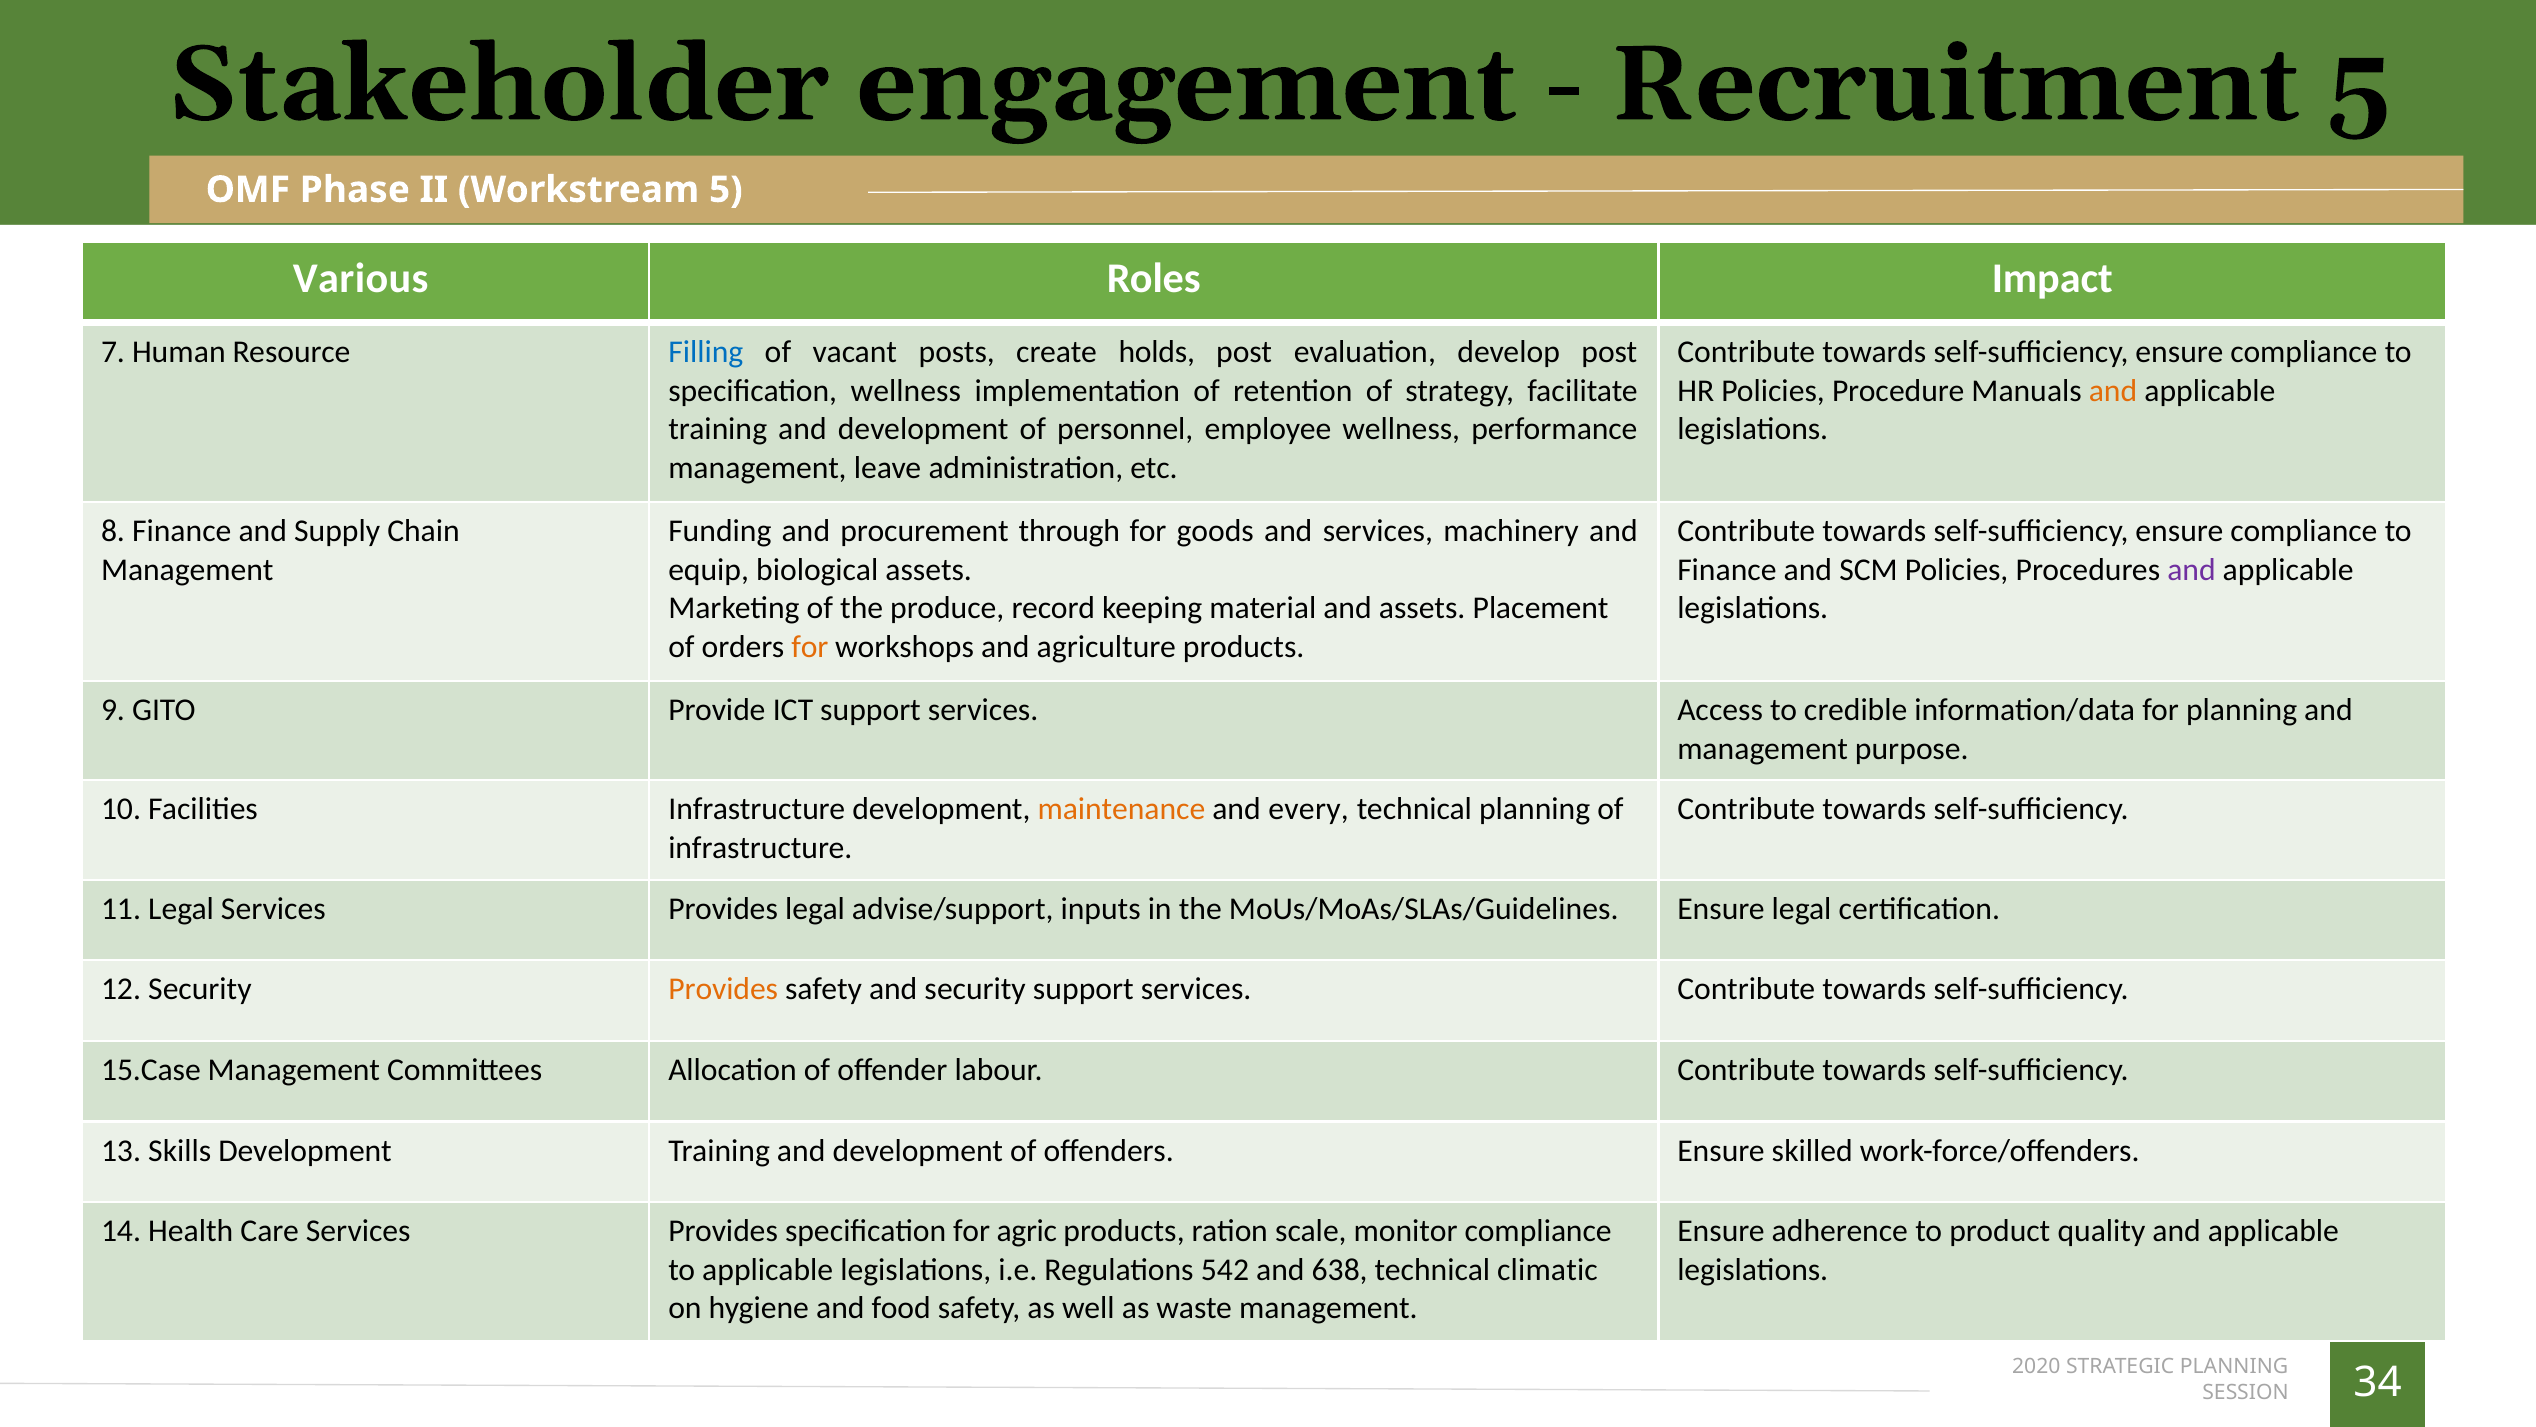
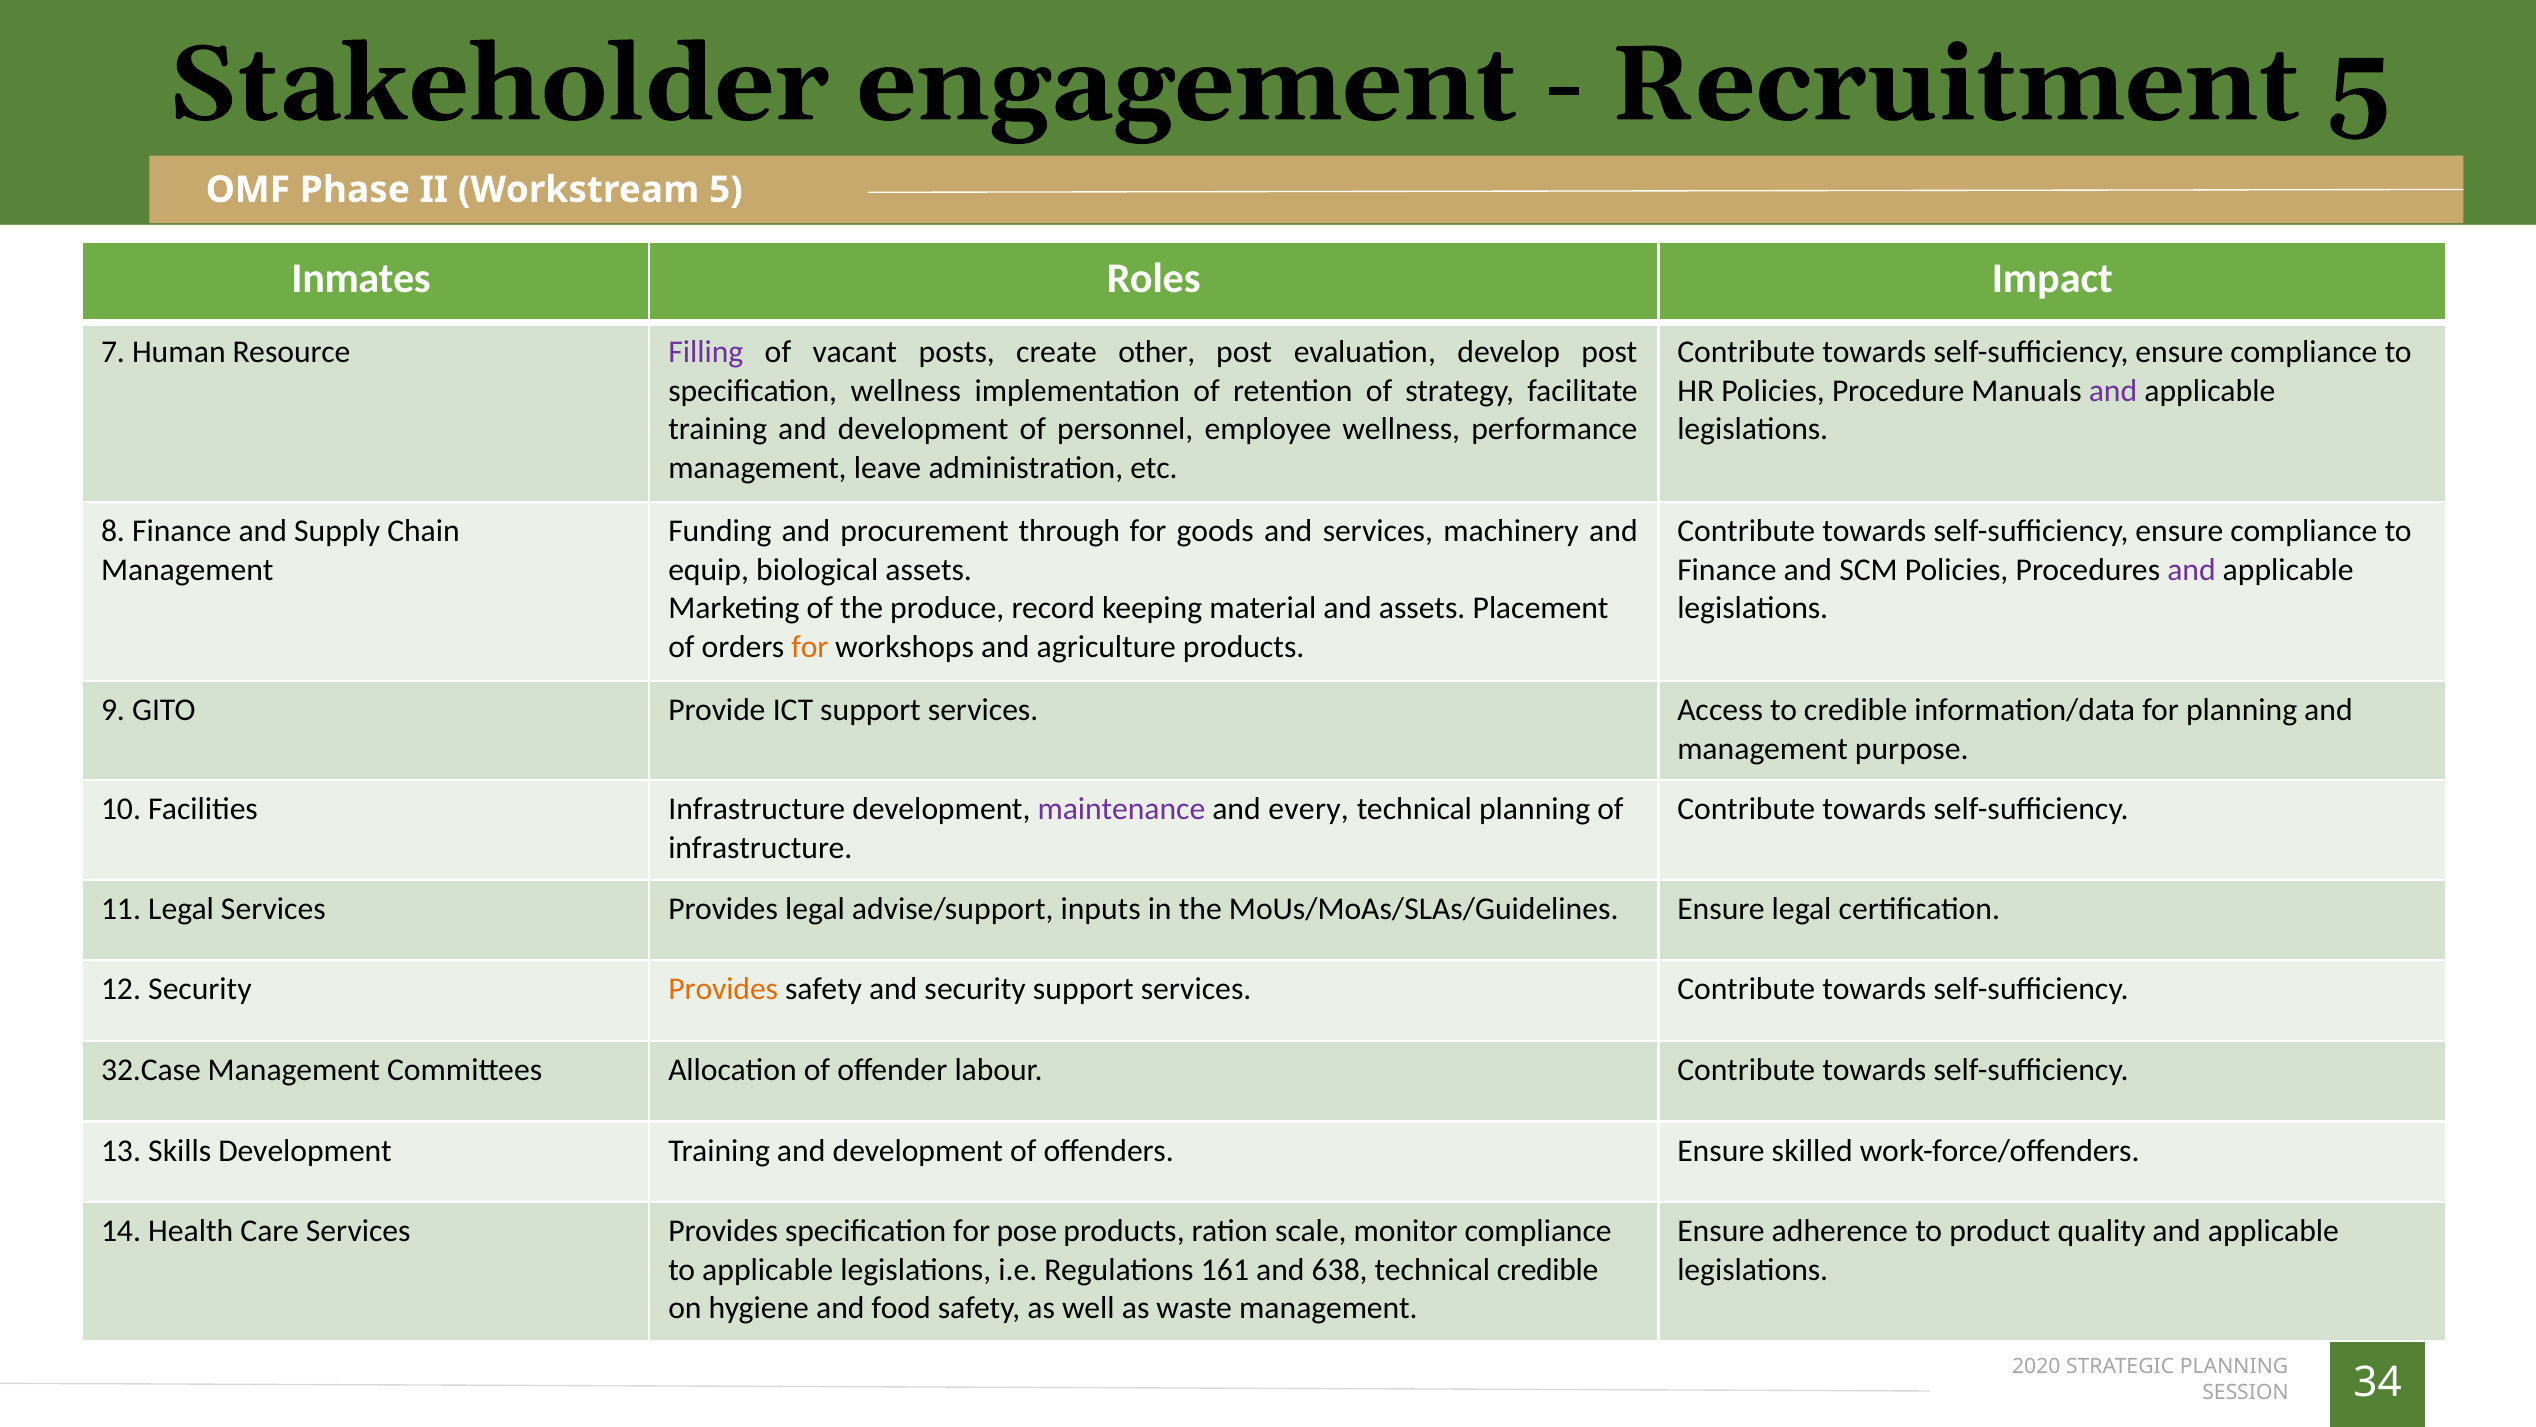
Various: Various -> Inmates (361, 278)
Filling colour: blue -> purple (706, 352)
holds: holds -> other (1157, 352)
and colour: orange -> purple (2113, 391)
maintenance colour: orange -> purple (1121, 809)
15.Case: 15.Case -> 32.Case (151, 1070)
agric: agric -> pose (1027, 1231)
542: 542 -> 161 (1225, 1269)
technical climatic: climatic -> credible (1548, 1269)
